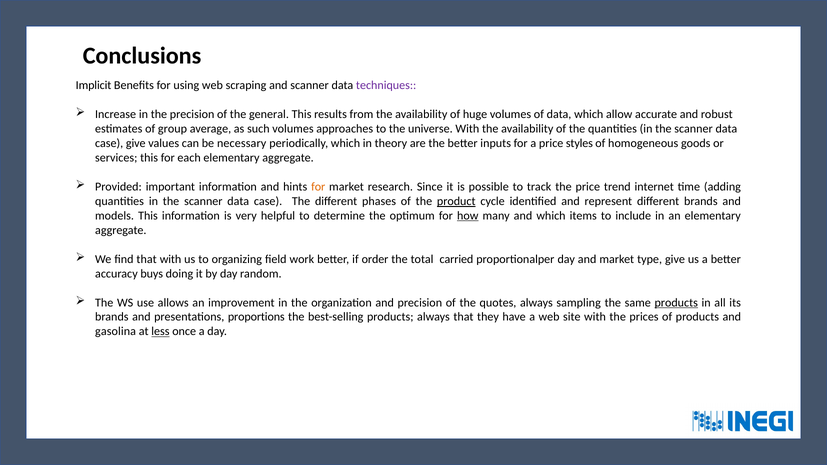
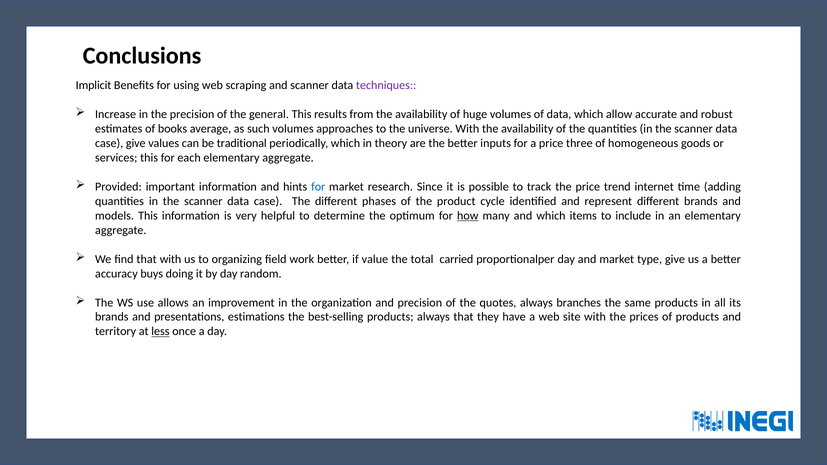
group: group -> books (173, 129)
necessary: necessary -> traditional (242, 143)
styles: styles -> three (579, 143)
for colour: orange -> blue (318, 187)
product underline: present -> none (456, 201)
order: order -> value (375, 259)
sampling: sampling -> branches (579, 303)
products underline: present -> none (676, 303)
proportions: proportions -> estimations (256, 317)
gasolina: gasolina -> territory (116, 332)
